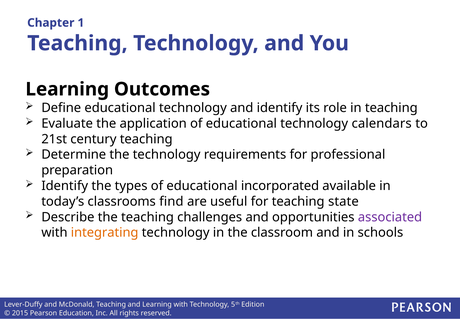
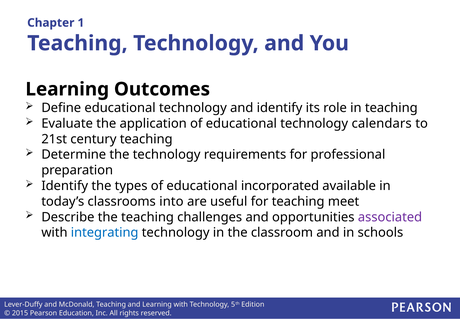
find: find -> into (171, 201)
state: state -> meet (344, 201)
integrating colour: orange -> blue (105, 232)
